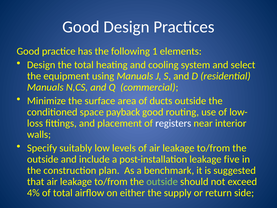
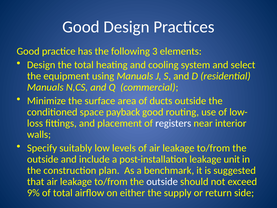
1: 1 -> 3 (155, 51)
five: five -> unit (232, 159)
outside colour: light green -> white (162, 181)
4%: 4% -> 9% (33, 193)
